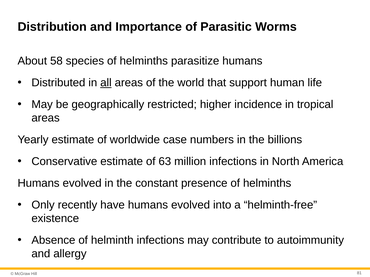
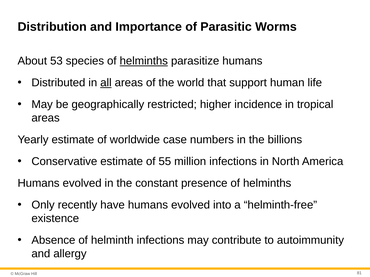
58: 58 -> 53 (56, 61)
helminths underline: none -> present (144, 61)
63: 63 -> 55 (165, 162)
